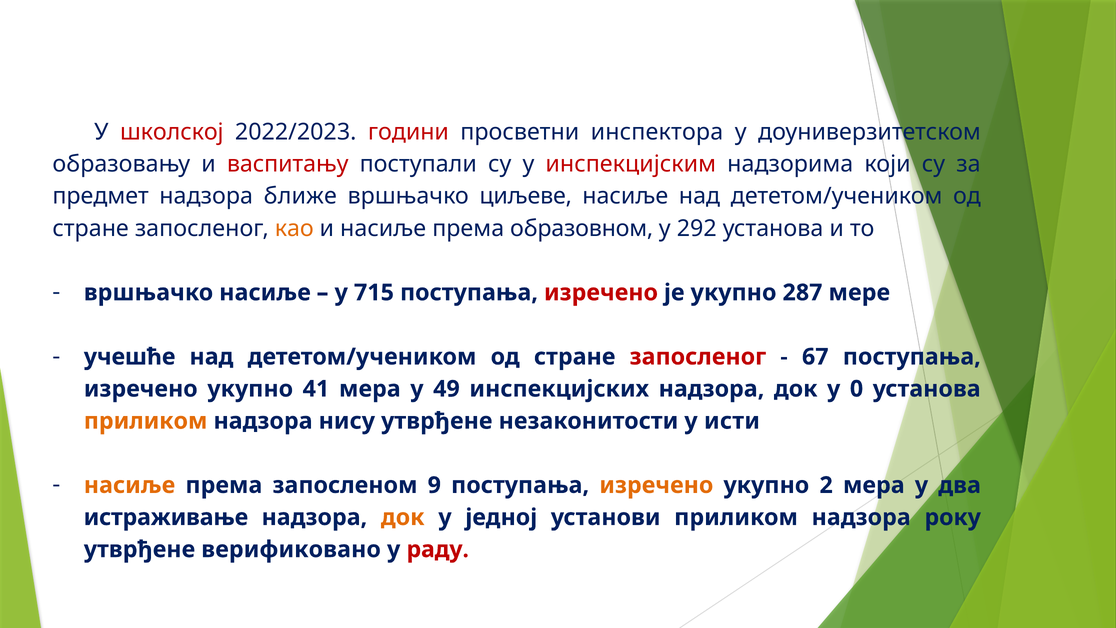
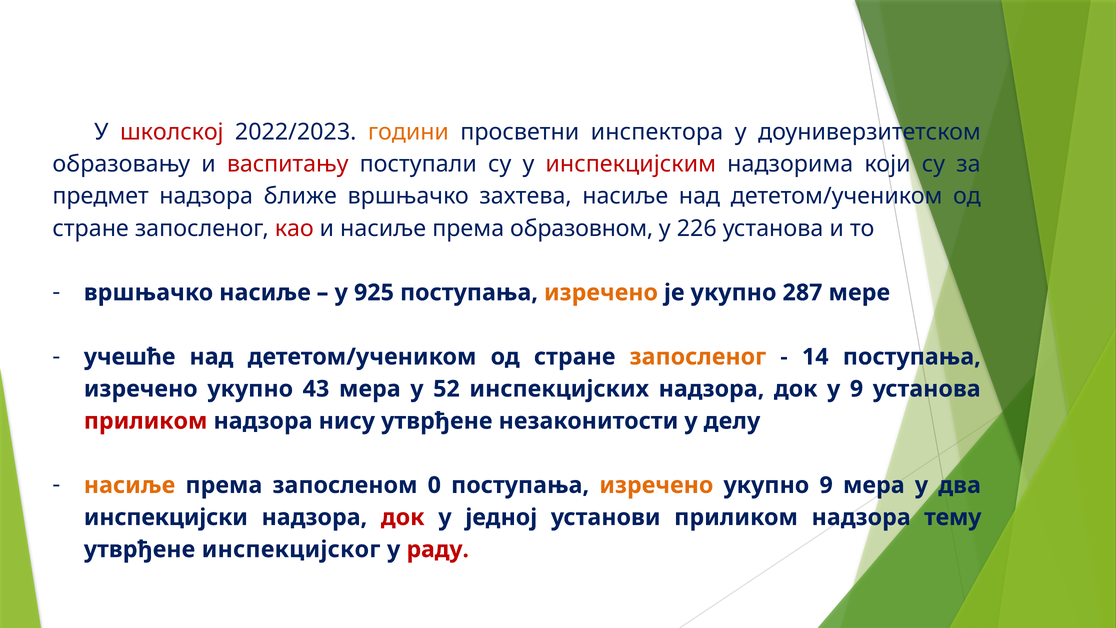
години colour: red -> orange (408, 132)
циљеве: циљеве -> захтева (526, 196)
као colour: orange -> red (294, 228)
292: 292 -> 226 (697, 228)
715: 715 -> 925 (374, 292)
изречено colour: red -> orange (601, 292)
запосленог colour: red -> orange (698, 357)
67: 67 -> 14 (815, 357)
41: 41 -> 43 (316, 389)
49: 49 -> 52 (446, 389)
у 0: 0 -> 9 (857, 389)
приликом colour: orange -> red (146, 421)
исти: исти -> делу (732, 421)
9: 9 -> 0 (434, 485)
укупно 2: 2 -> 9 (826, 485)
истраживање: истраживање -> инспекцијски (166, 517)
док colour: orange -> red (403, 517)
року: року -> тему (953, 517)
верификовано: верификовано -> инспекцијског (291, 549)
